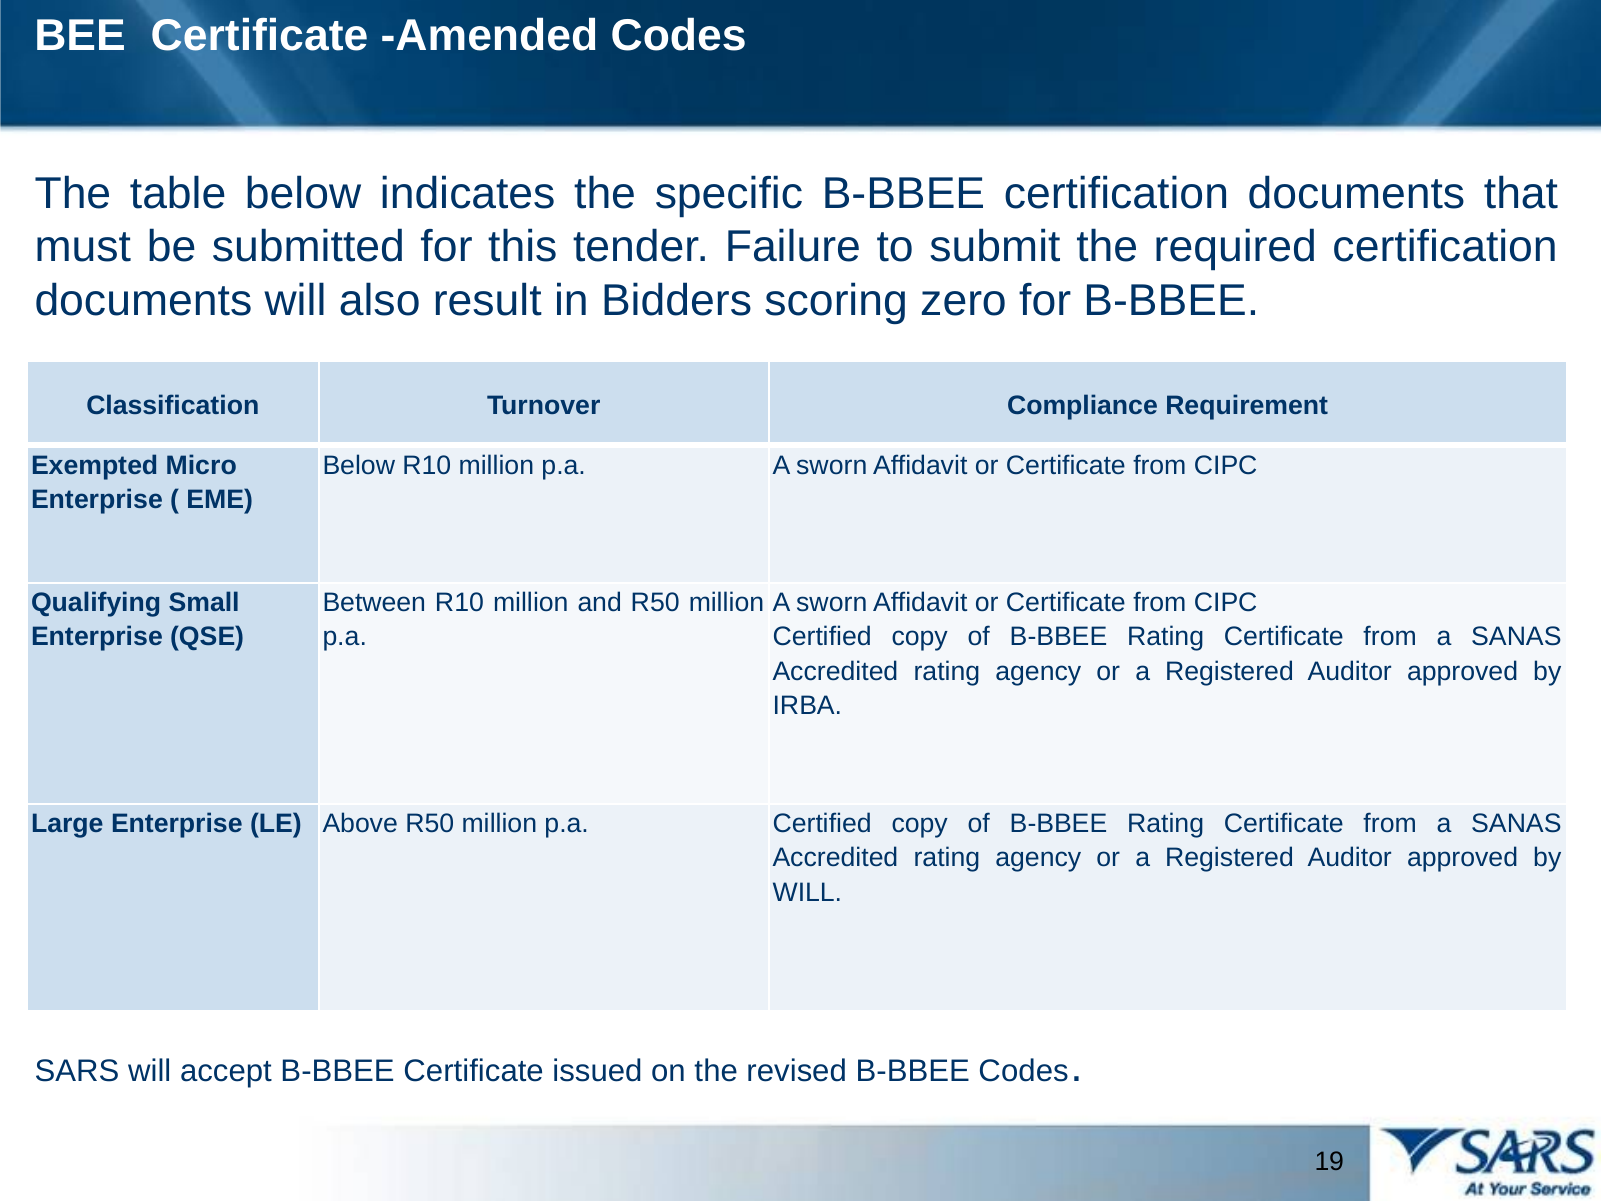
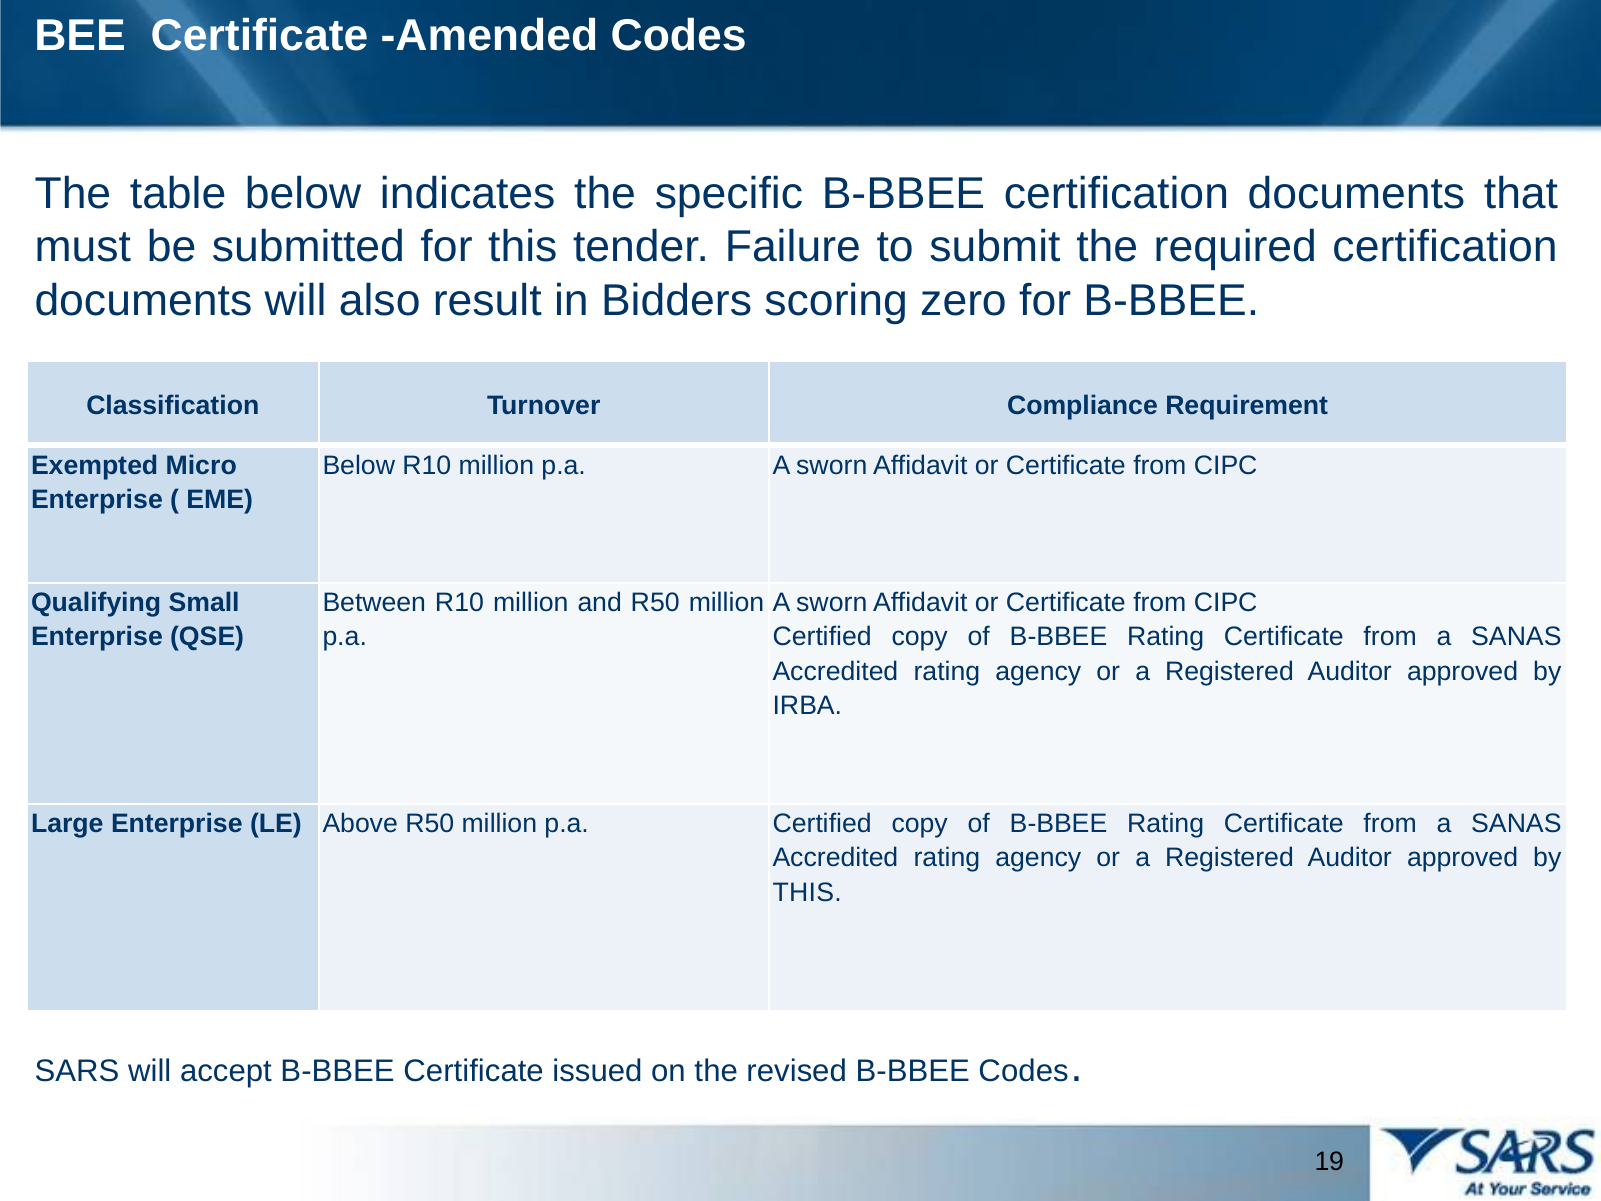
WILL: WILL -> THIS (807, 892)
